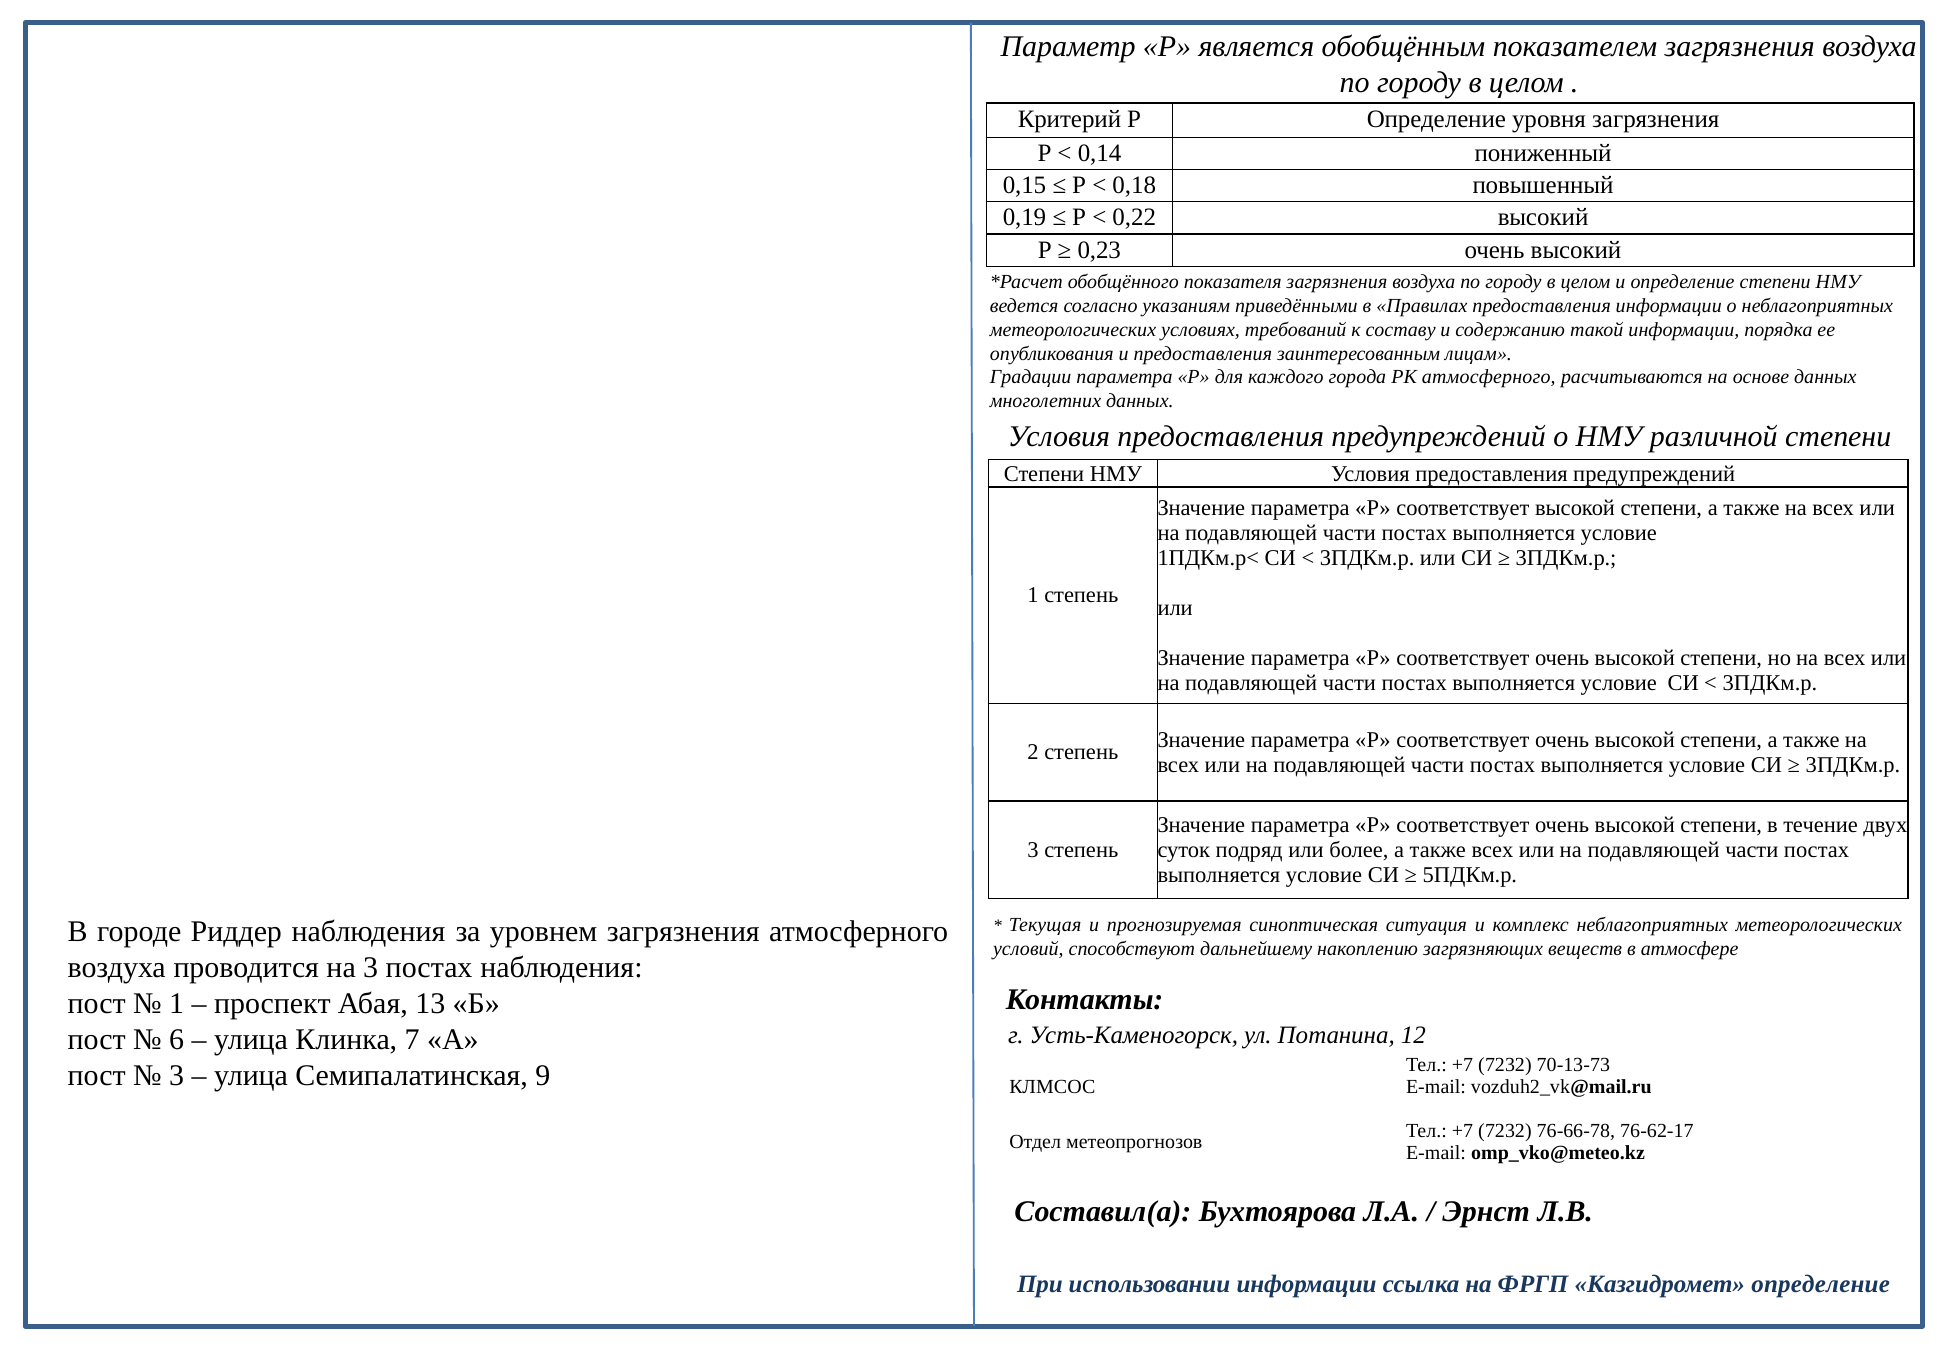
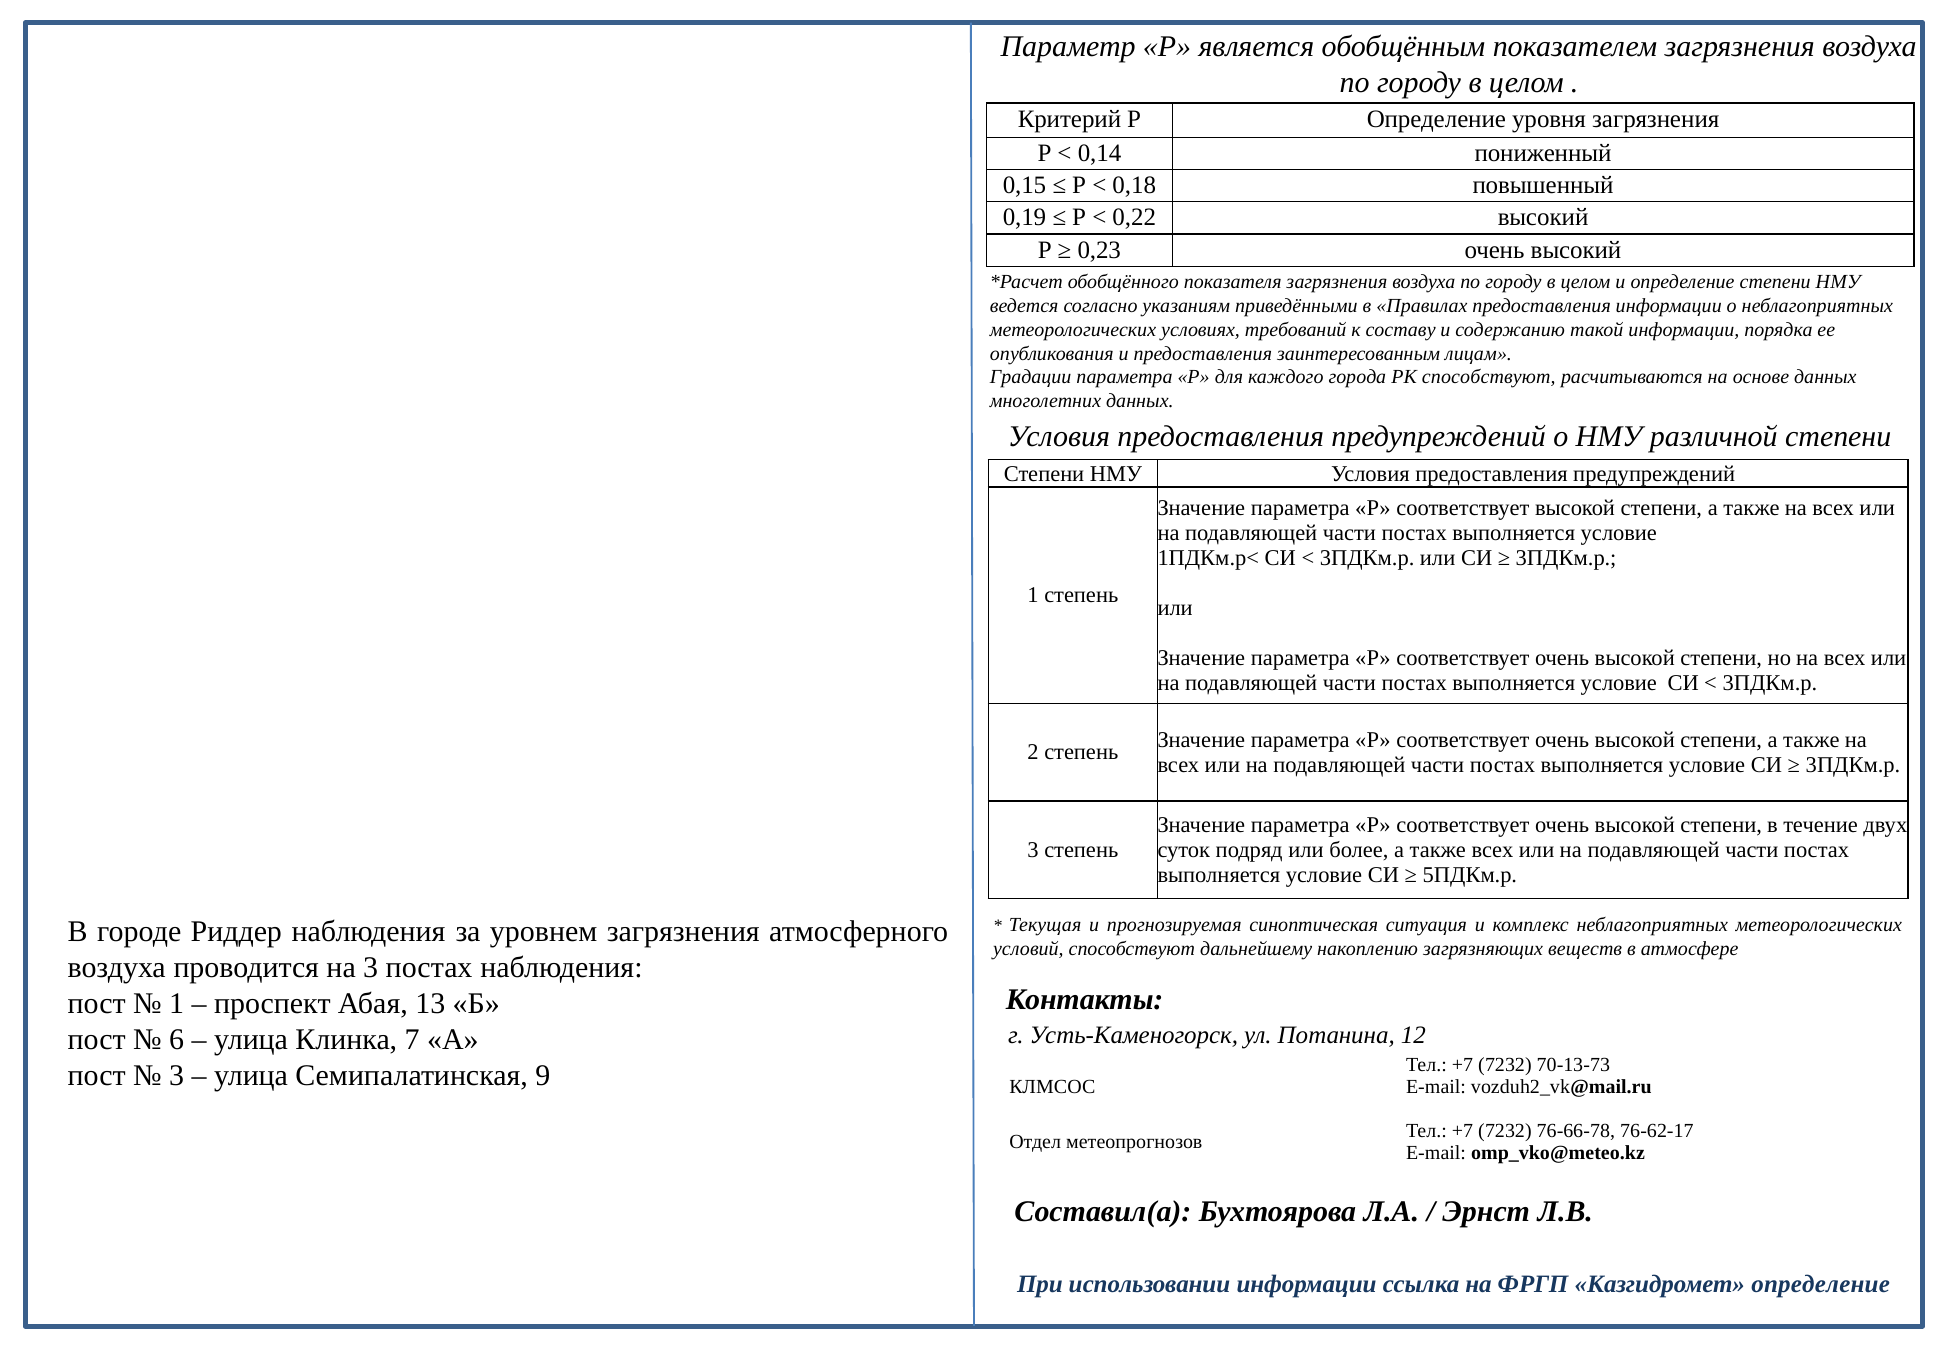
РК атмосферного: атмосферного -> способствуют (1489, 377)
